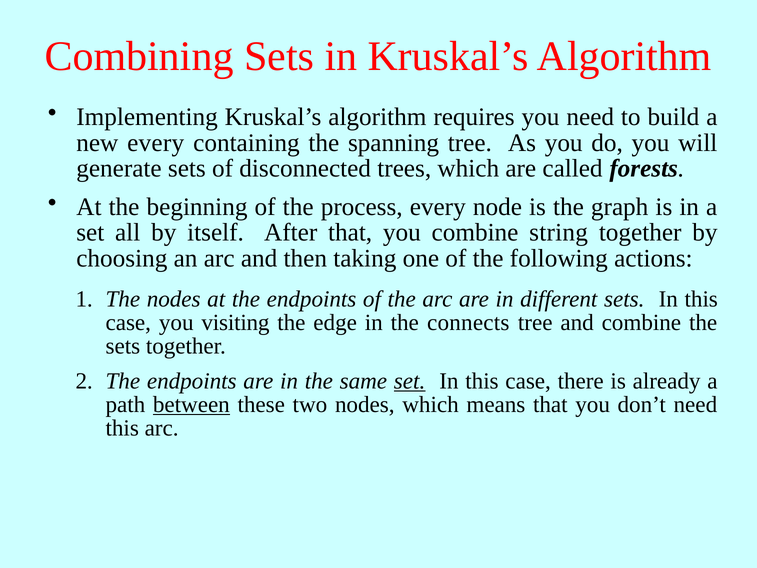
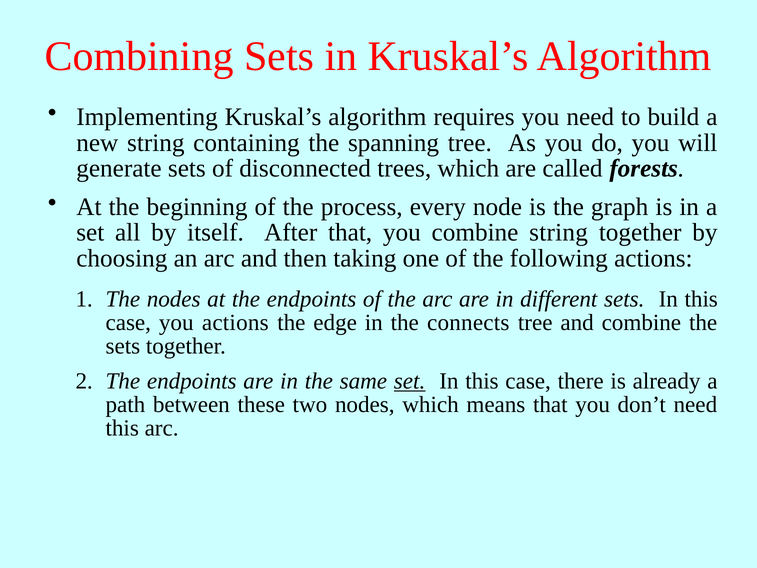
new every: every -> string (156, 143)
you visiting: visiting -> actions (235, 322)
between underline: present -> none (191, 404)
